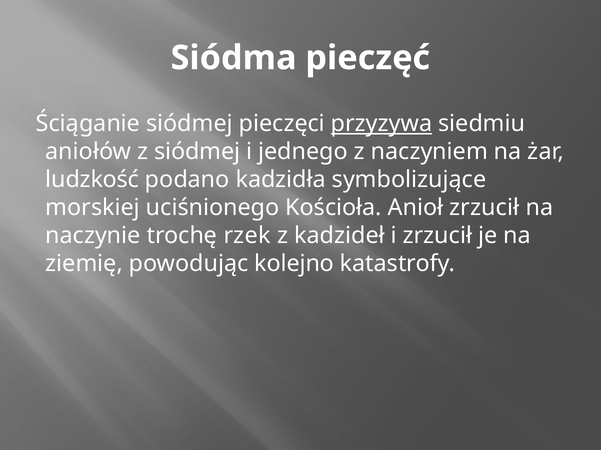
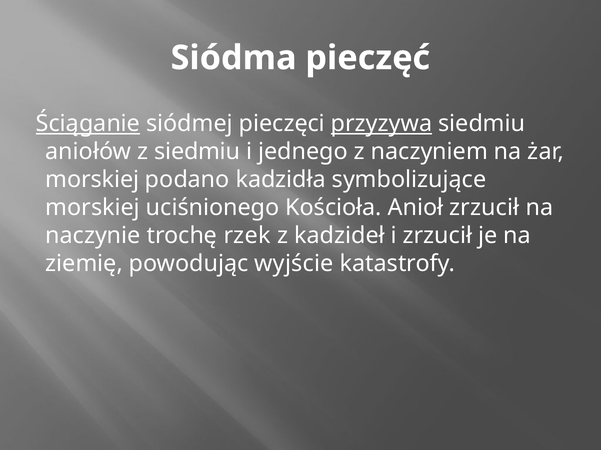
Ściąganie underline: none -> present (88, 124)
z siódmej: siódmej -> siedmiu (197, 152)
ludzkość: ludzkość -> morskiej (92, 180)
kolejno: kolejno -> wyjście (294, 264)
